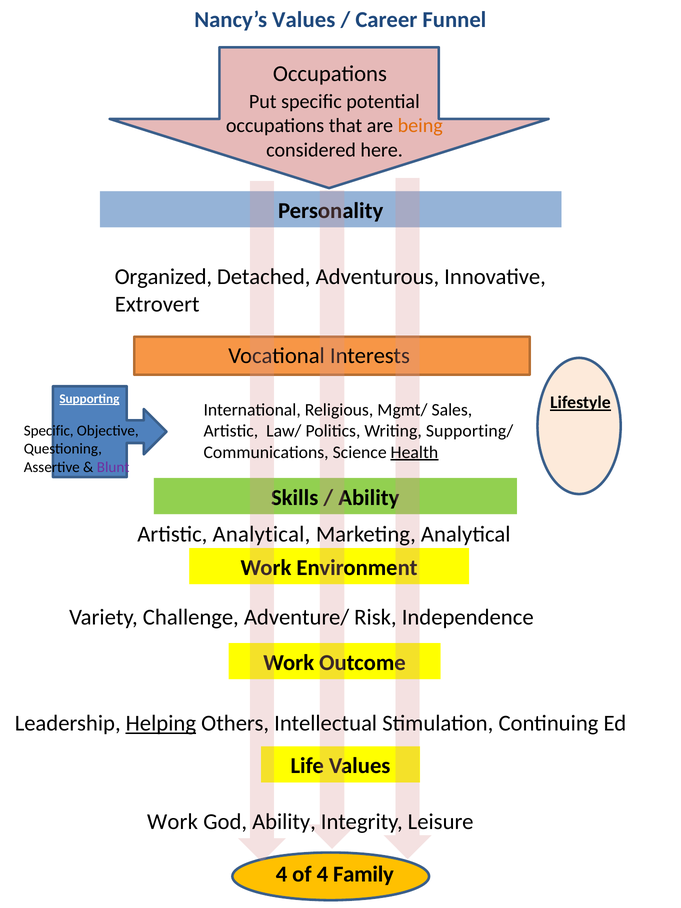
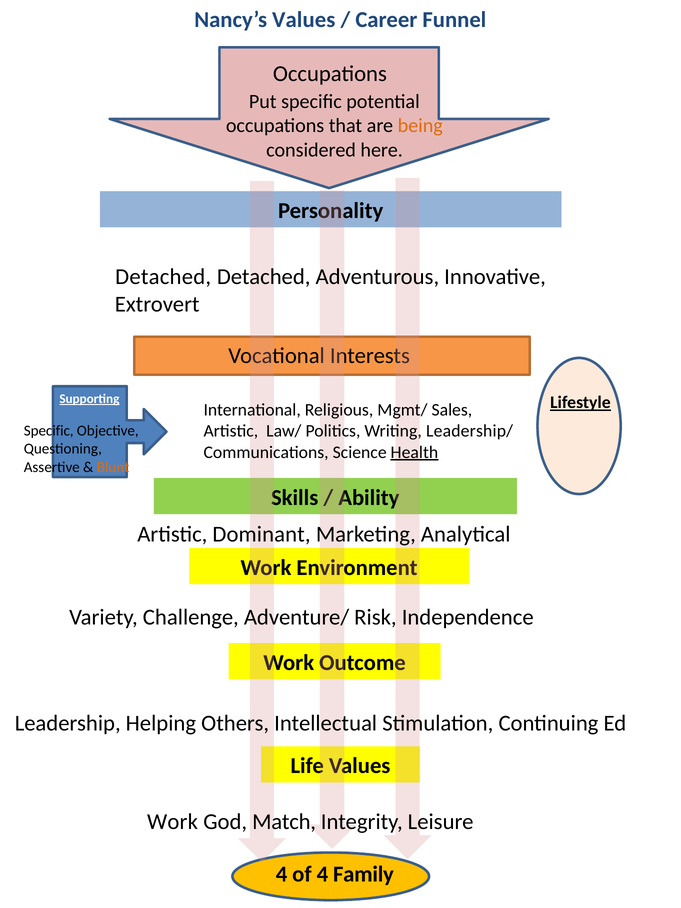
Organized: Organized -> Detached (163, 277)
Supporting/: Supporting/ -> Leadership/ (470, 431)
Blunt colour: purple -> orange (113, 467)
Artistic Analytical: Analytical -> Dominant (262, 534)
Helping underline: present -> none (161, 723)
God Ability: Ability -> Match (284, 822)
